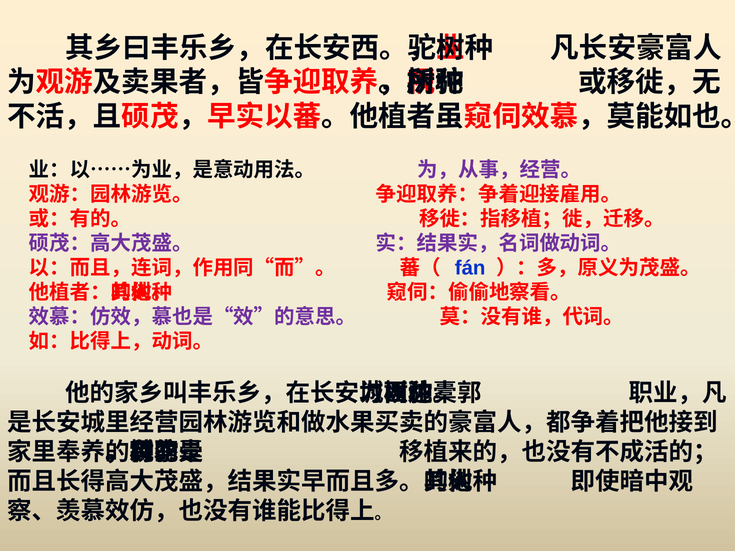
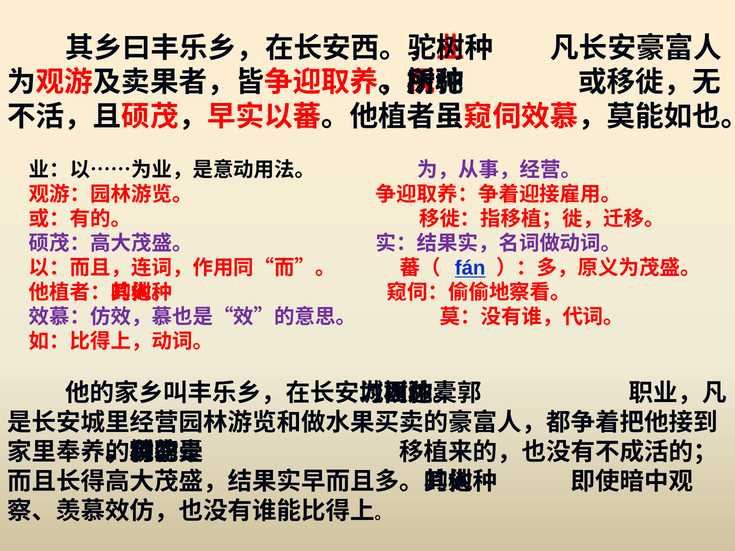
fán underline: none -> present (470, 268)
